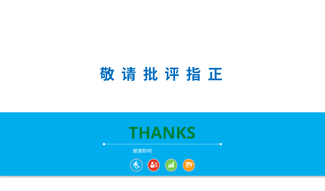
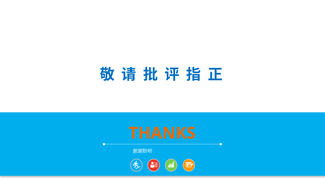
THANKS colour: green -> orange (162, 133)
